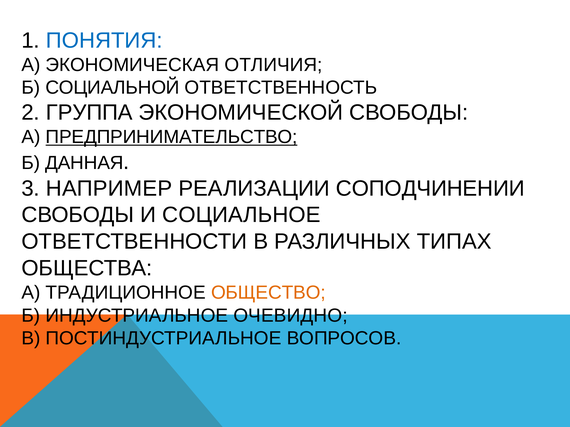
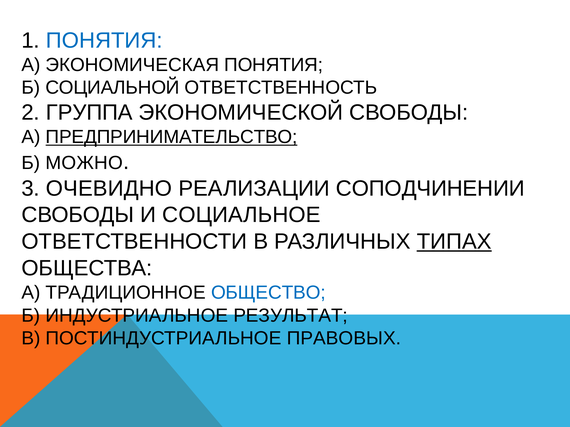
ЭКОНОМИЧЕСКАЯ ОТЛИЧИЯ: ОТЛИЧИЯ -> ПОНЯТИЯ (274, 65)
ДАННАЯ: ДАННАЯ -> МОЖНО (84, 163)
НАПРИМЕР: НАПРИМЕР -> ОЧЕВИДНО (109, 189)
ТИПАХ underline: none -> present (454, 242)
ОБЩЕСТВО colour: orange -> blue (268, 293)
ОЧЕВИДНО: ОЧЕВИДНО -> РЕЗУЛЬТАТ (291, 316)
ВОПРОСОВ: ВОПРОСОВ -> ПРАВОВЫХ (344, 339)
